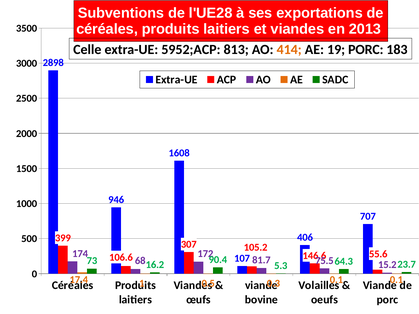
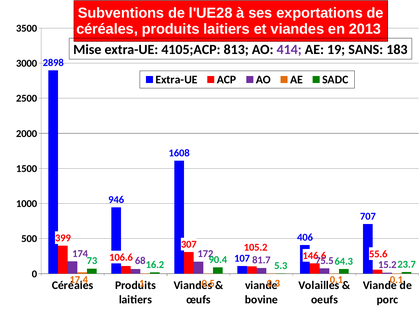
Celle: Celle -> Mise (87, 50)
5952;ACP: 5952;ACP -> 4105;ACP (191, 50)
414 colour: orange -> purple (289, 50)
19 PORC: PORC -> SANS (366, 50)
